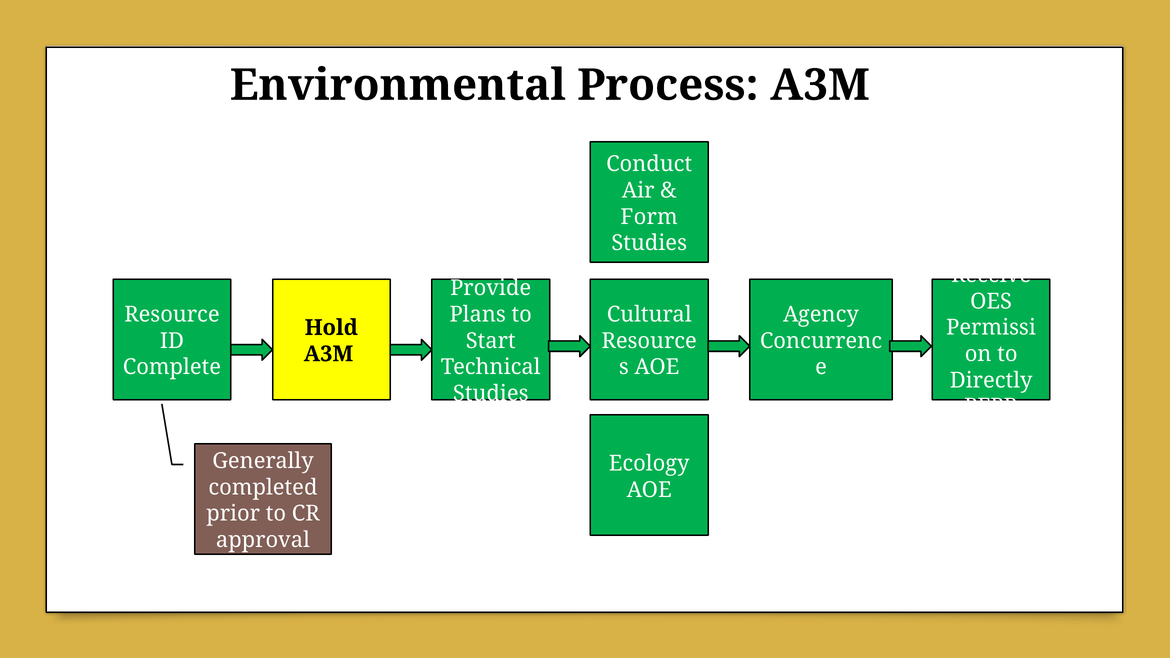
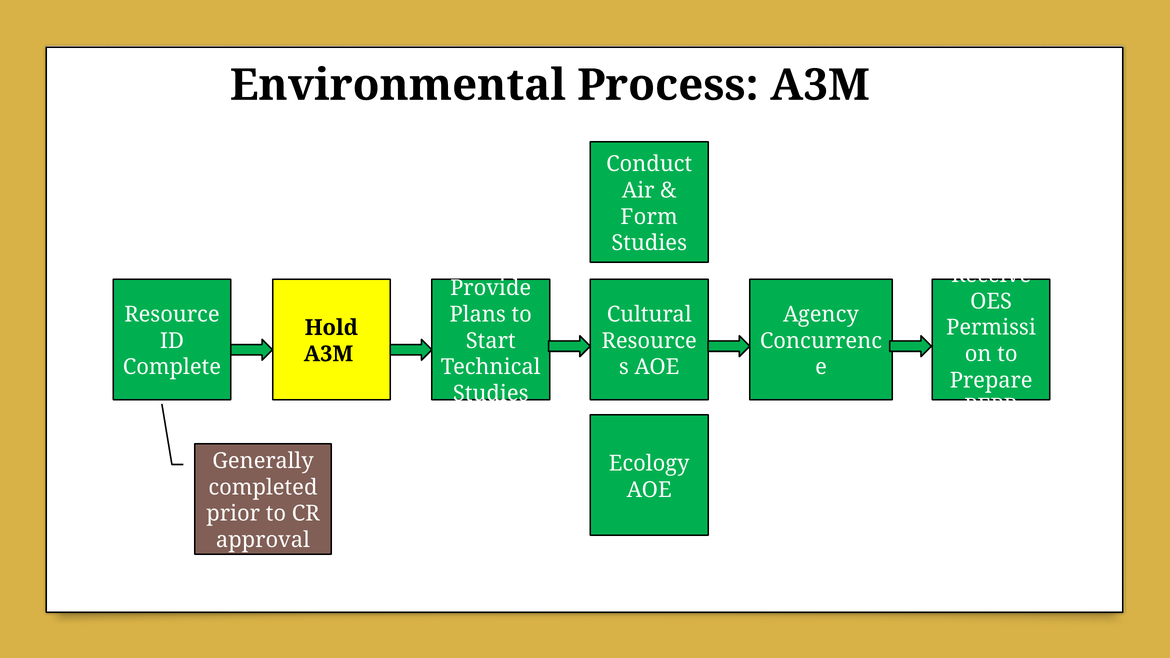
Directly: Directly -> Prepare (991, 380)
